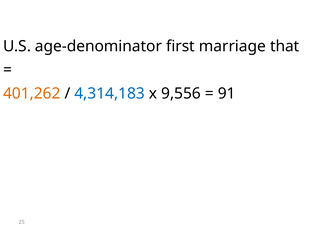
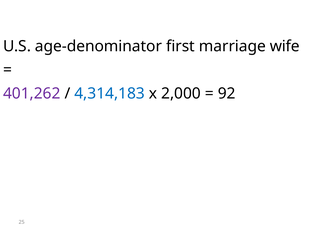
that: that -> wife (285, 46)
401,262 colour: orange -> purple (32, 94)
9,556: 9,556 -> 2,000 (181, 94)
91: 91 -> 92 (227, 94)
